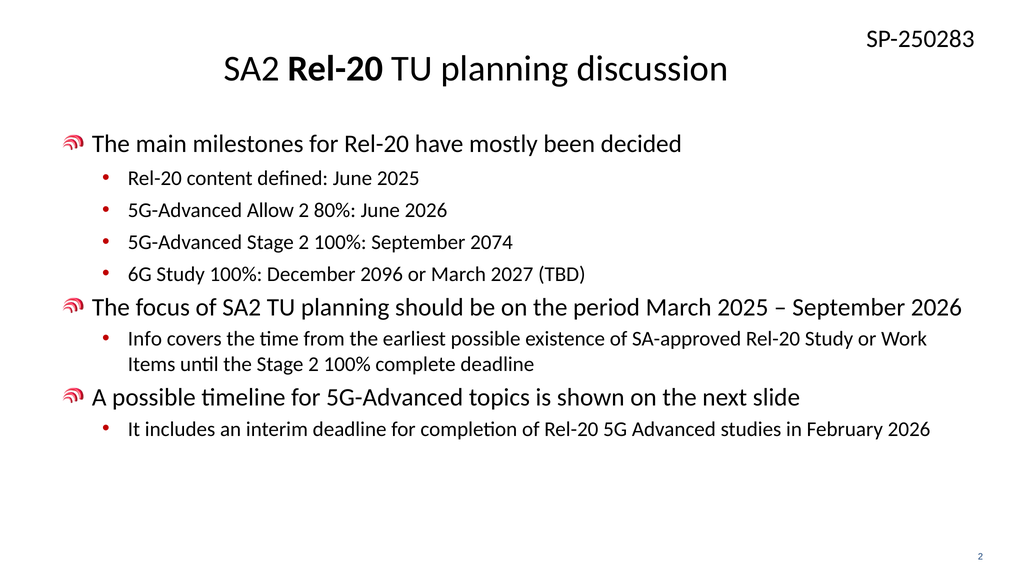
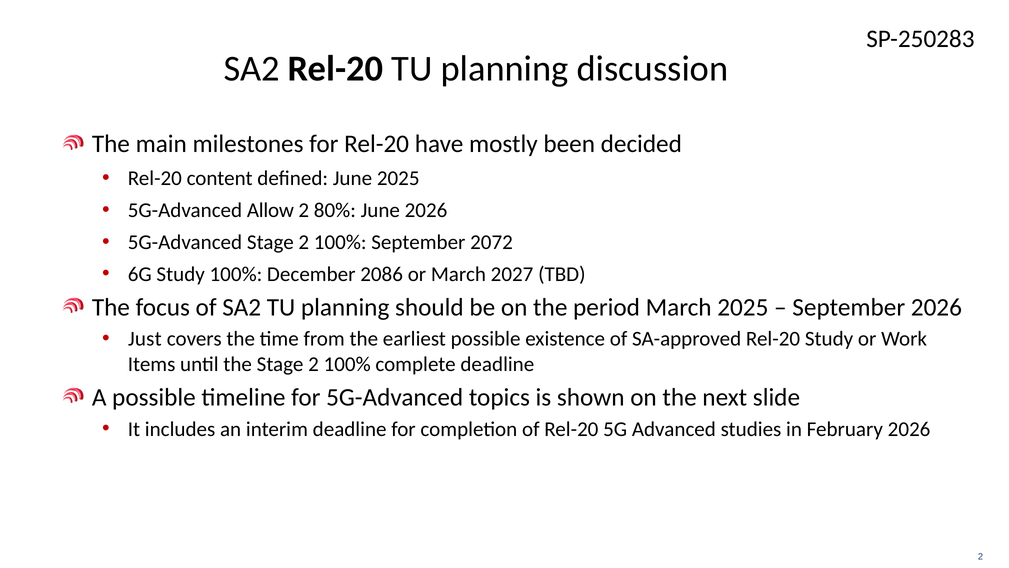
2074: 2074 -> 2072 (492, 242)
2096: 2096 -> 2086 (382, 274)
Info: Info -> Just (145, 339)
